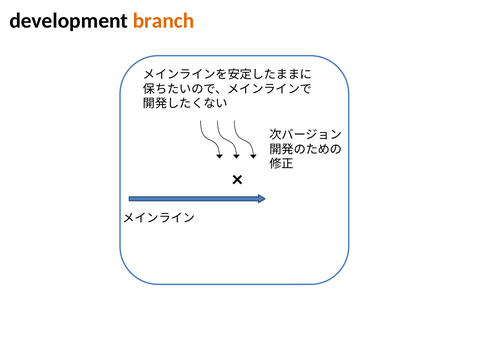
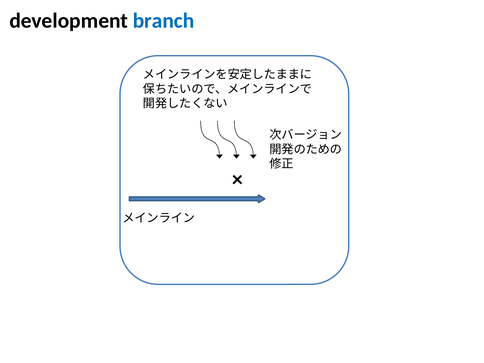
branch colour: orange -> blue (164, 21)
